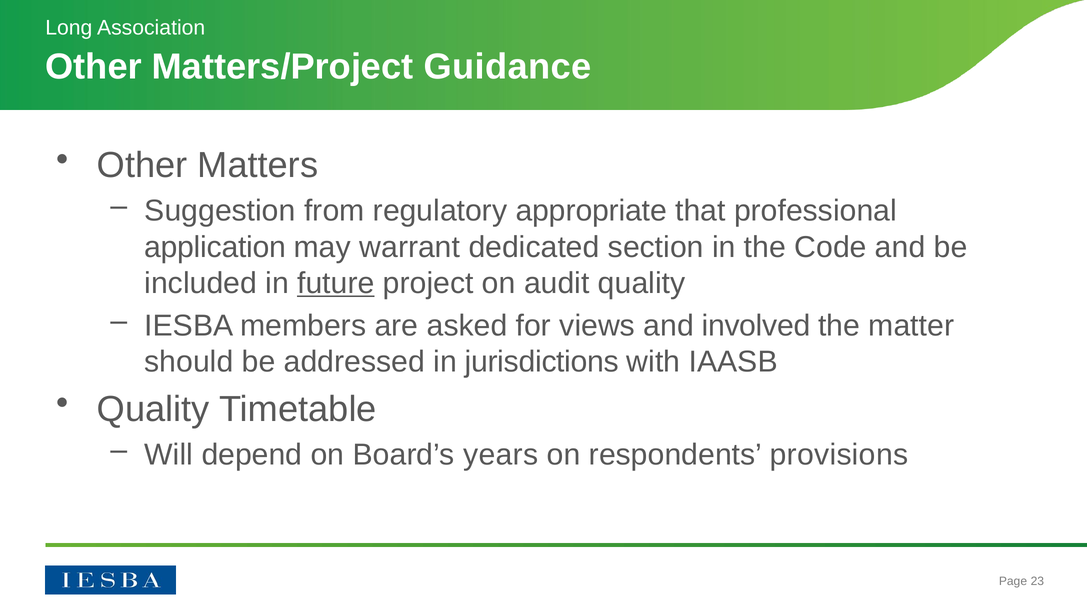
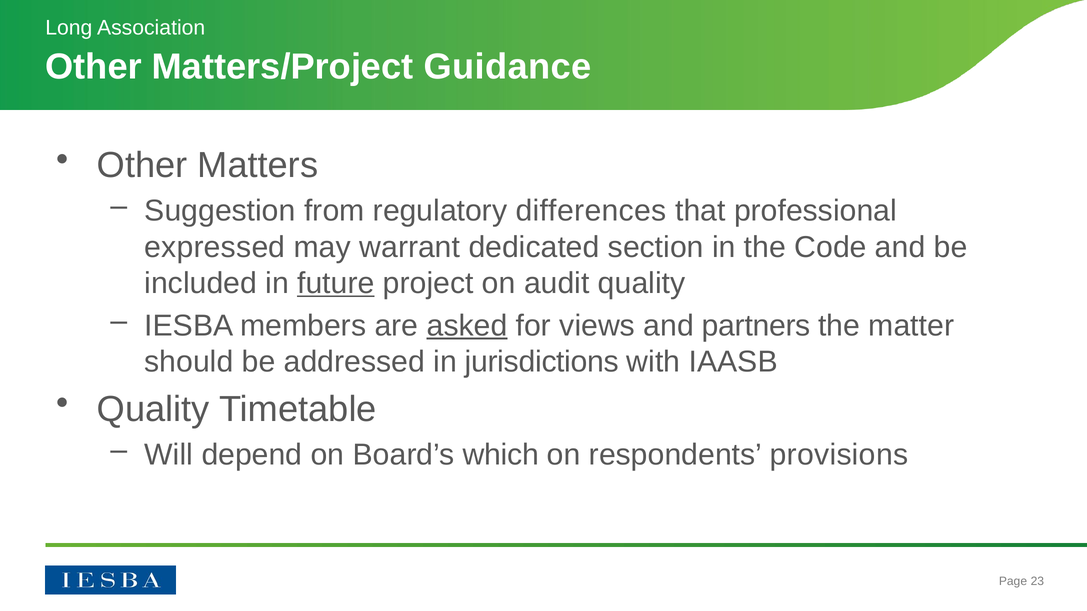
appropriate: appropriate -> differences (591, 211)
application: application -> expressed (215, 247)
asked underline: none -> present (467, 326)
involved: involved -> partners (756, 326)
years: years -> which (501, 455)
